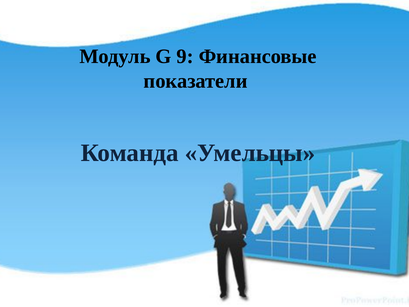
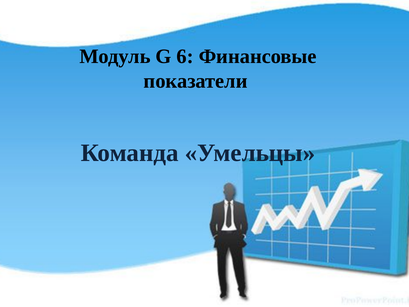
9: 9 -> 6 (185, 56)
